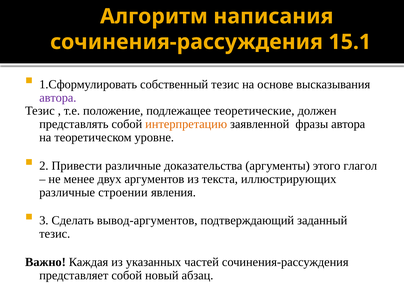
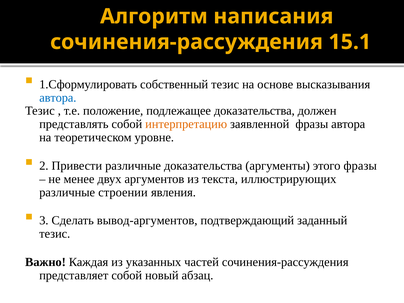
автора colour: purple -> blue (58, 98)
подлежащее теоретические: теоретические -> доказательства (254, 111)
этого глагол: глагол -> фразы (360, 166)
